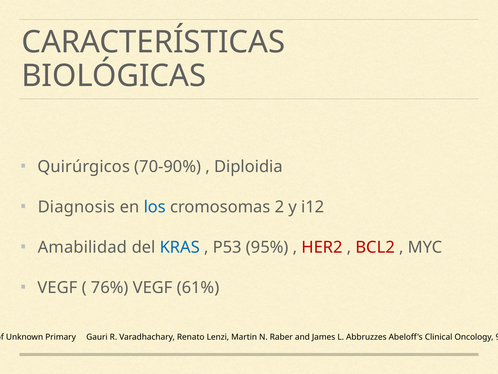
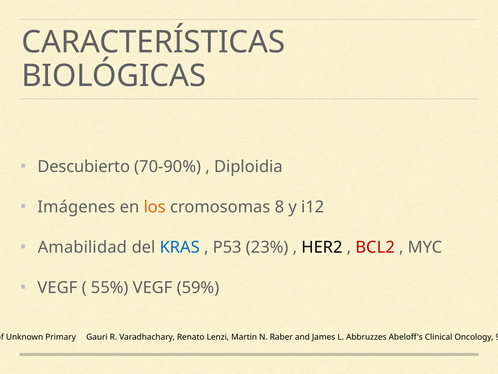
Quirúrgicos: Quirúrgicos -> Descubierto (84, 167)
Diagnosis: Diagnosis -> Imágenes (76, 207)
los colour: blue -> orange (155, 207)
2: 2 -> 8 (279, 207)
95%: 95% -> 23% (267, 247)
HER2 colour: red -> black (322, 247)
76%: 76% -> 55% (110, 287)
61%: 61% -> 59% (198, 287)
